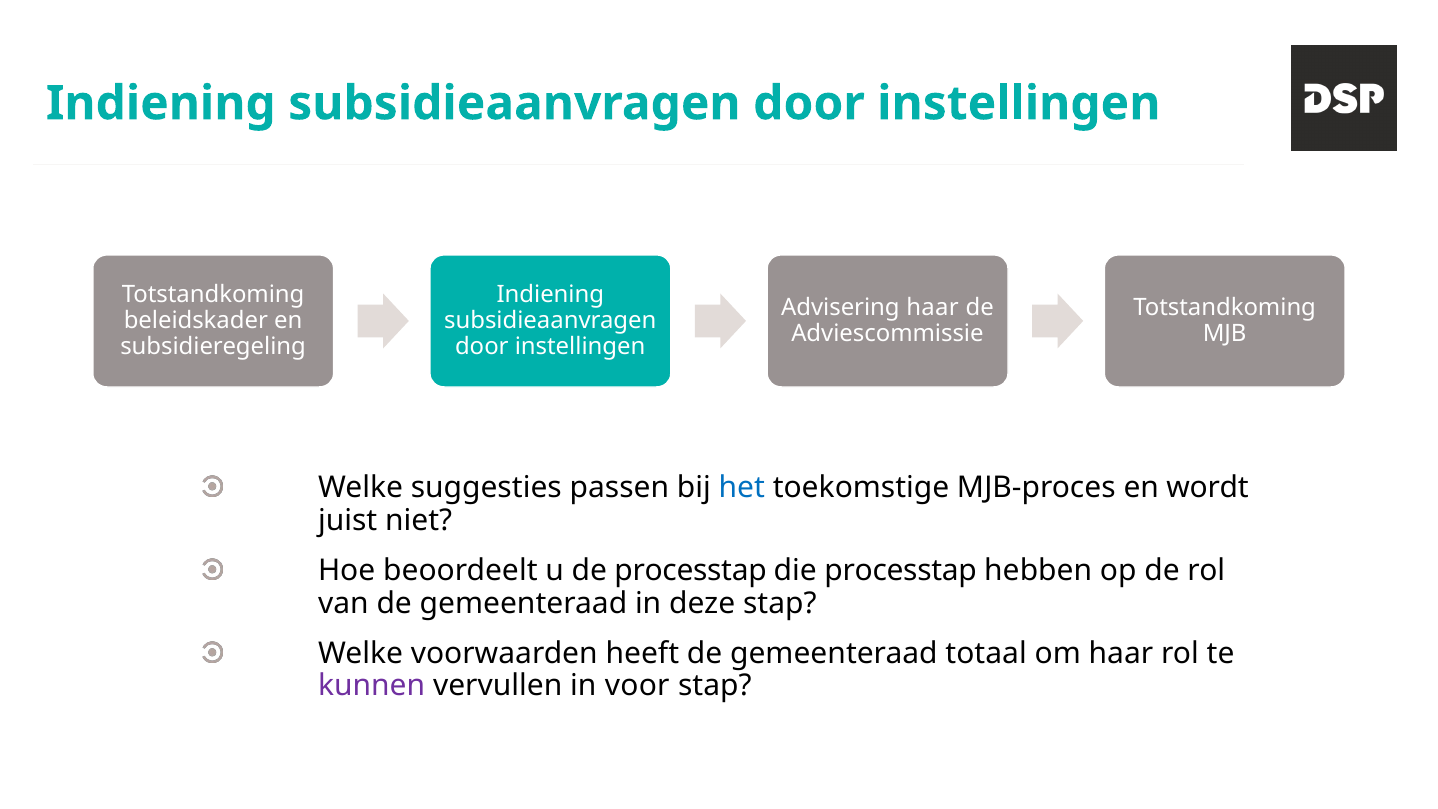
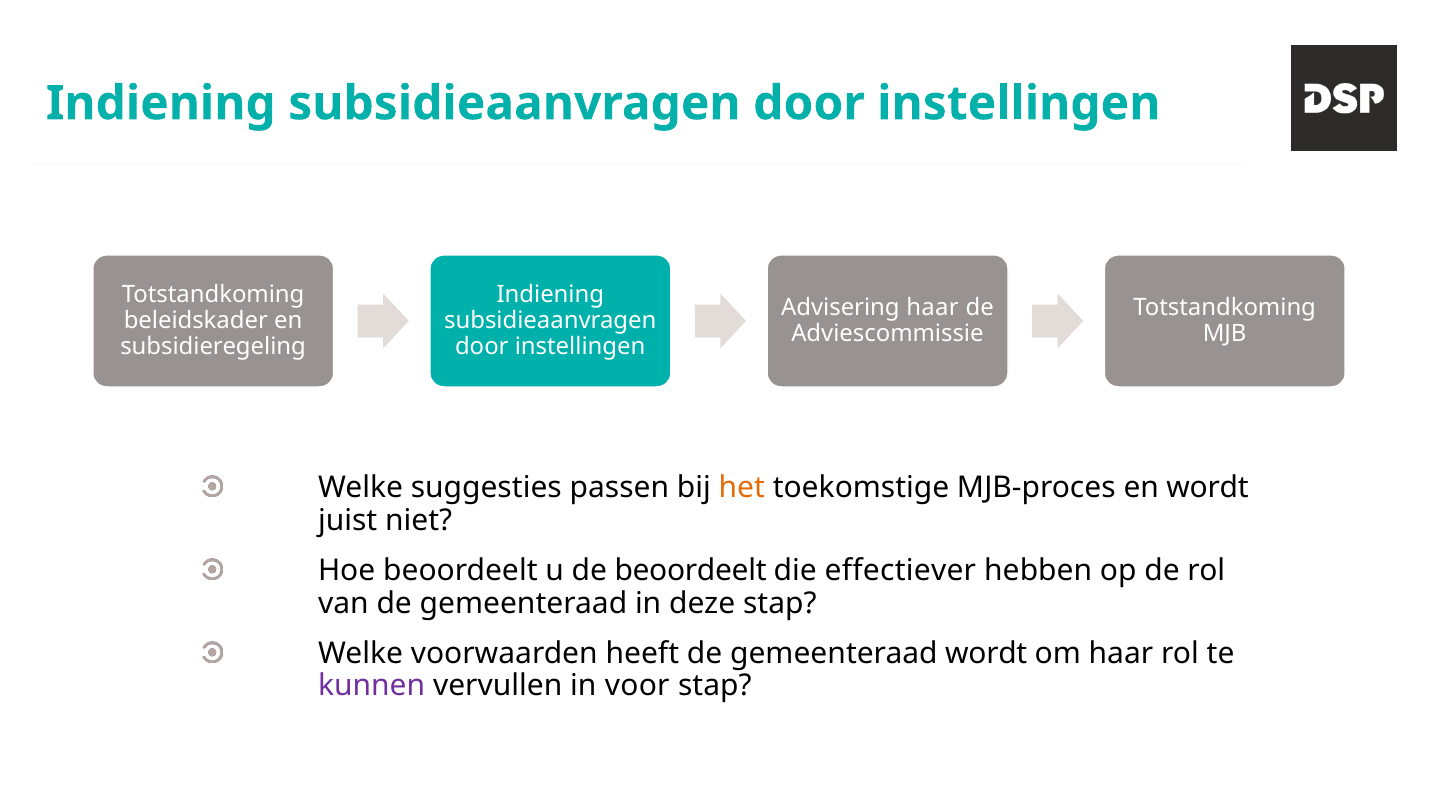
het colour: blue -> orange (742, 488)
de processtap: processtap -> beoordeelt (691, 571)
die processtap: processtap -> effectiever (900, 571)
gemeenteraad totaal: totaal -> wordt (986, 654)
